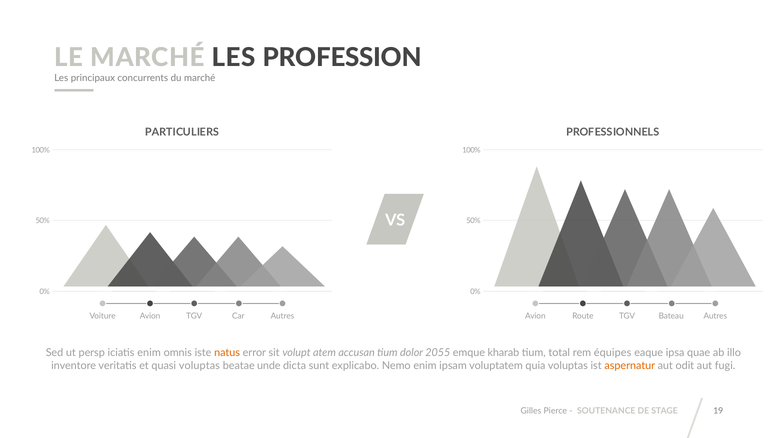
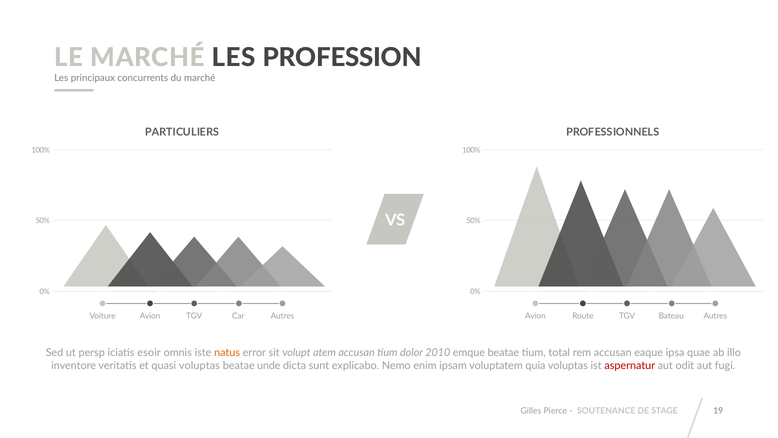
iciatis enim: enim -> esoir (149, 353)
2055: 2055 -> 2010 (438, 353)
emque kharab: kharab -> beatae (503, 353)
rem équipes: équipes -> accusan (613, 353)
aspernatur colour: orange -> red (630, 365)
